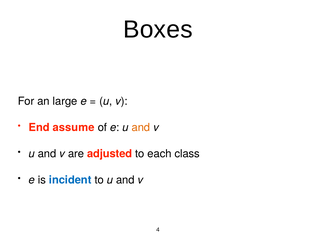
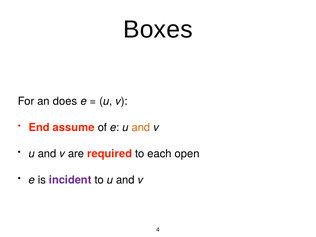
large: large -> does (65, 101)
adjusted: adjusted -> required (110, 154)
class: class -> open (187, 154)
incident colour: blue -> purple (70, 180)
